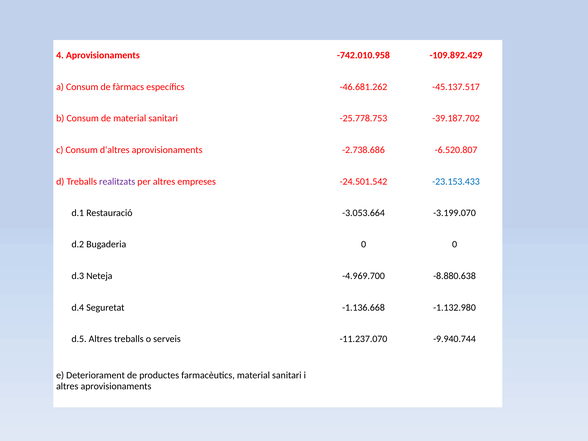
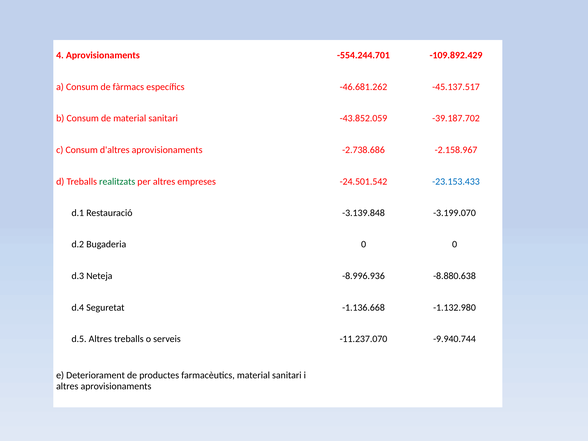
-742.010.958: -742.010.958 -> -554.244.701 (363, 55)
-25.778.753: -25.778.753 -> -43.852.059 (363, 118)
-6.520.807: -6.520.807 -> -2.158.967 (456, 150)
realitzats colour: purple -> green (117, 181)
-3.053.664: -3.053.664 -> -3.139.848 (364, 213)
-4.969.700: -4.969.700 -> -8.996.936 (364, 276)
